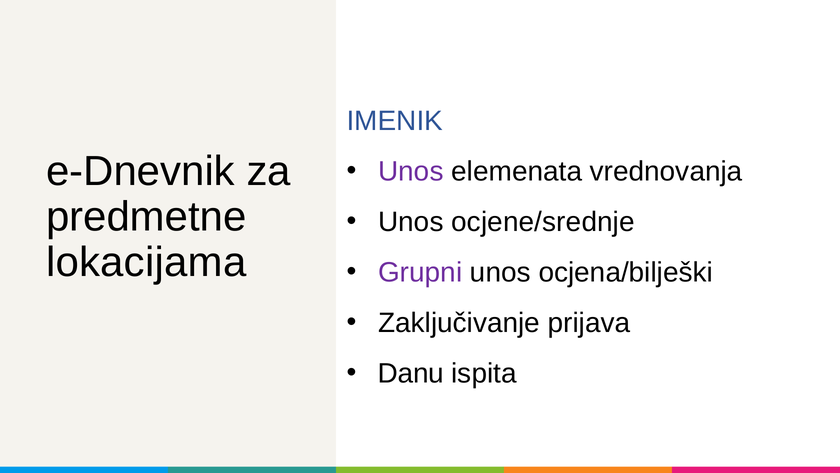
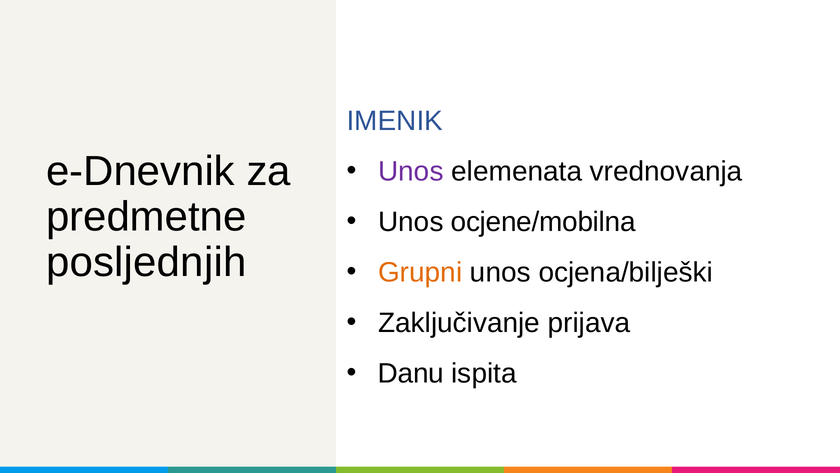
ocjene/srednje: ocjene/srednje -> ocjene/mobilna (543, 222)
lokacijama: lokacijama -> posljednjih (146, 262)
Grupni colour: purple -> orange (420, 272)
